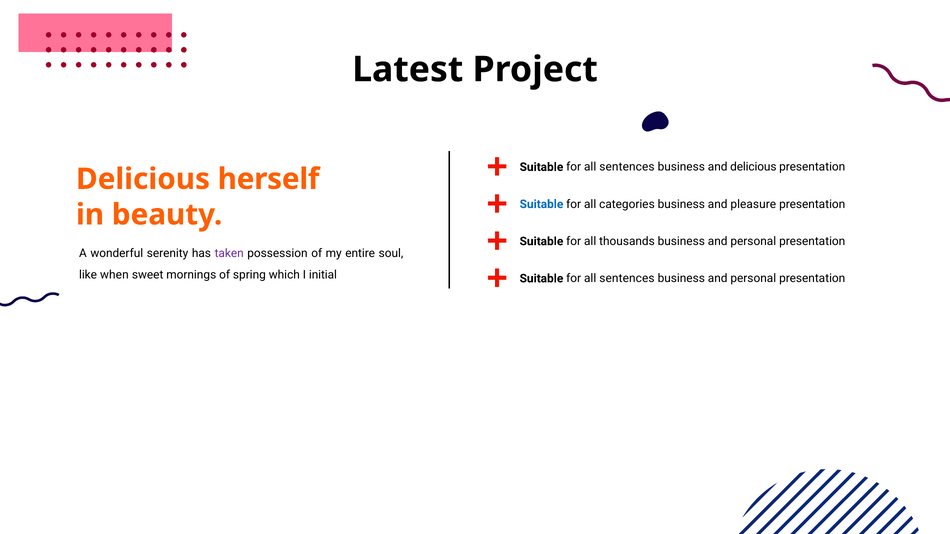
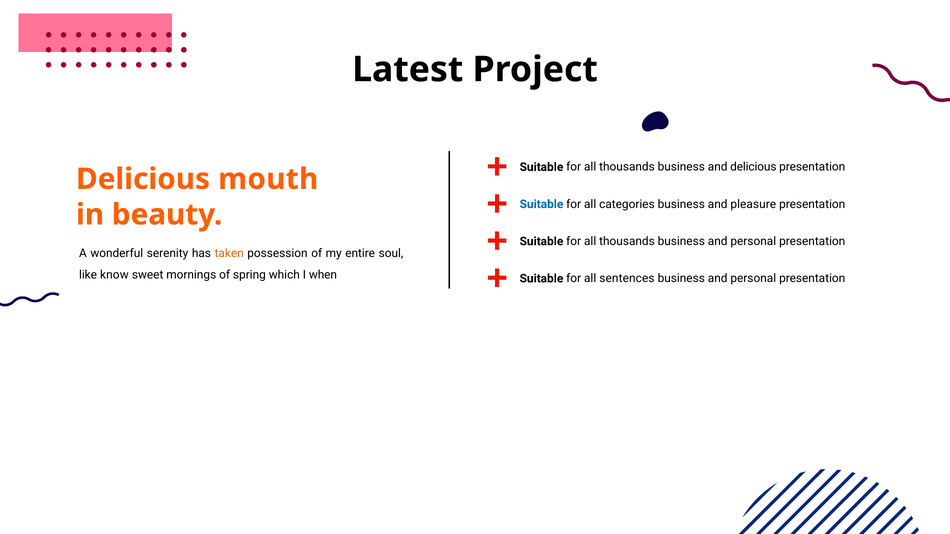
sentences: sentences -> thousands (627, 167)
herself: herself -> mouth (268, 179)
taken colour: purple -> orange (229, 254)
when: when -> know (114, 275)
initial: initial -> when (323, 275)
